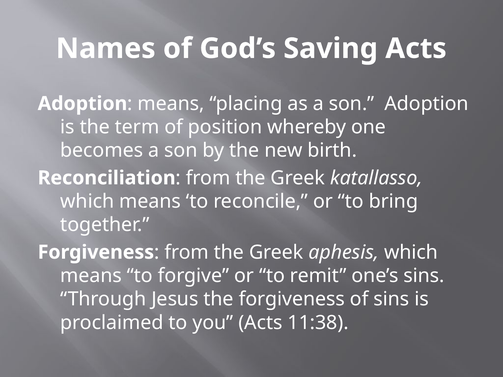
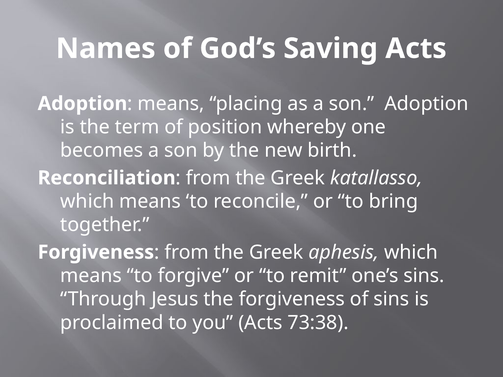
11:38: 11:38 -> 73:38 (318, 323)
